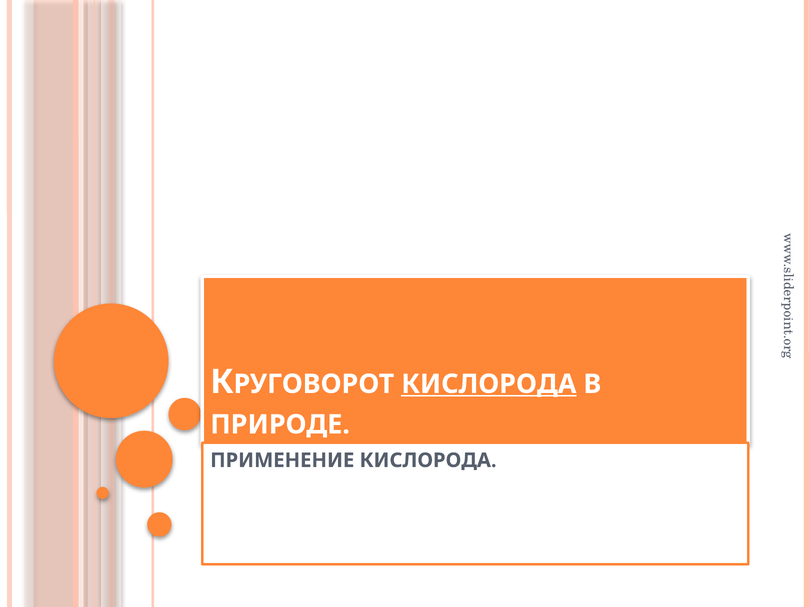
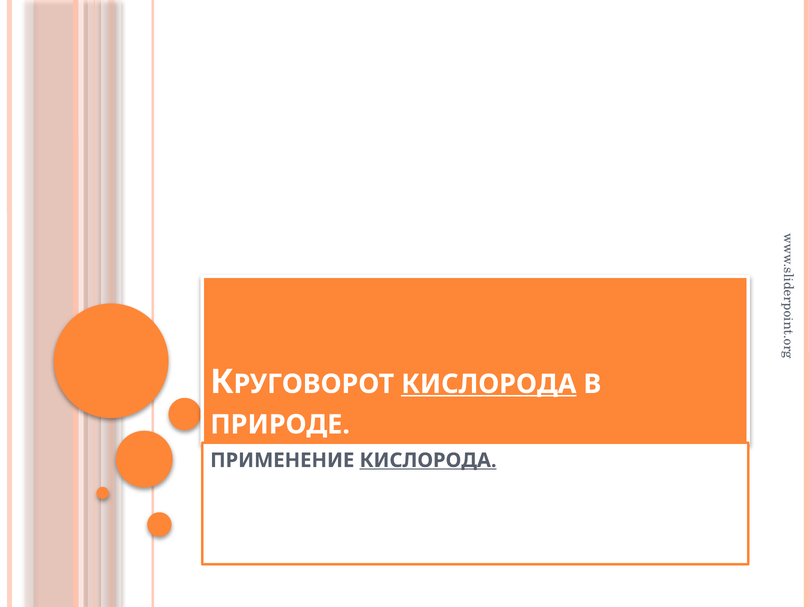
КИСЛОРОДА underline: none -> present (428, 460)
